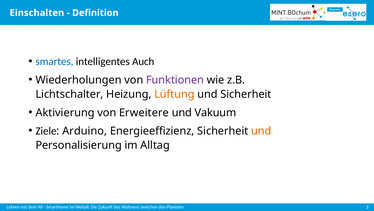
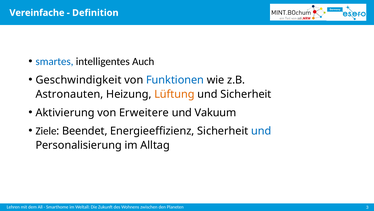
Einschalten: Einschalten -> Vereinfache (37, 13)
Wiederholungen: Wiederholungen -> Geschwindigkeit (79, 80)
Funktionen colour: purple -> blue (175, 80)
Lichtschalter: Lichtschalter -> Astronauten (69, 94)
Arduino: Arduino -> Beendet (85, 131)
und colour: orange -> blue (261, 131)
